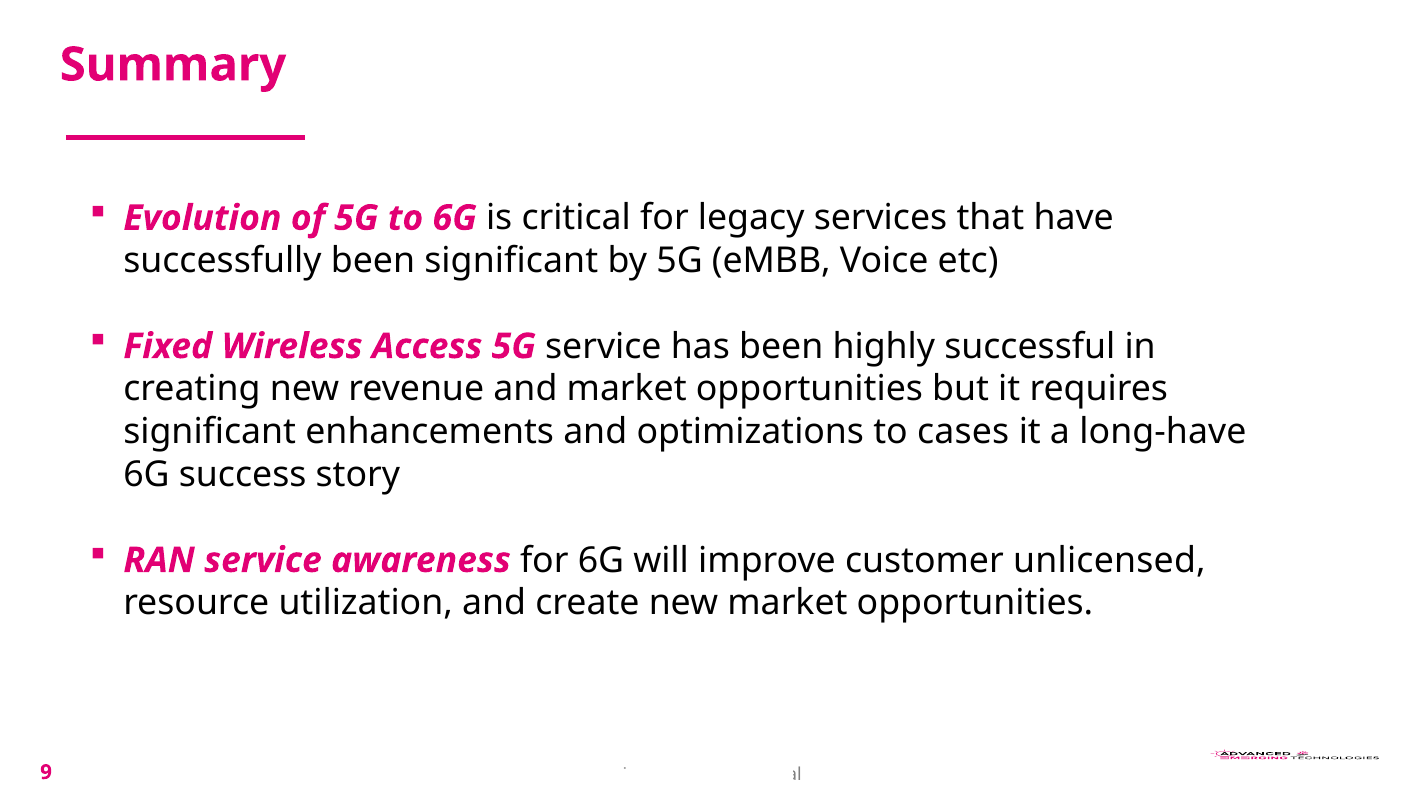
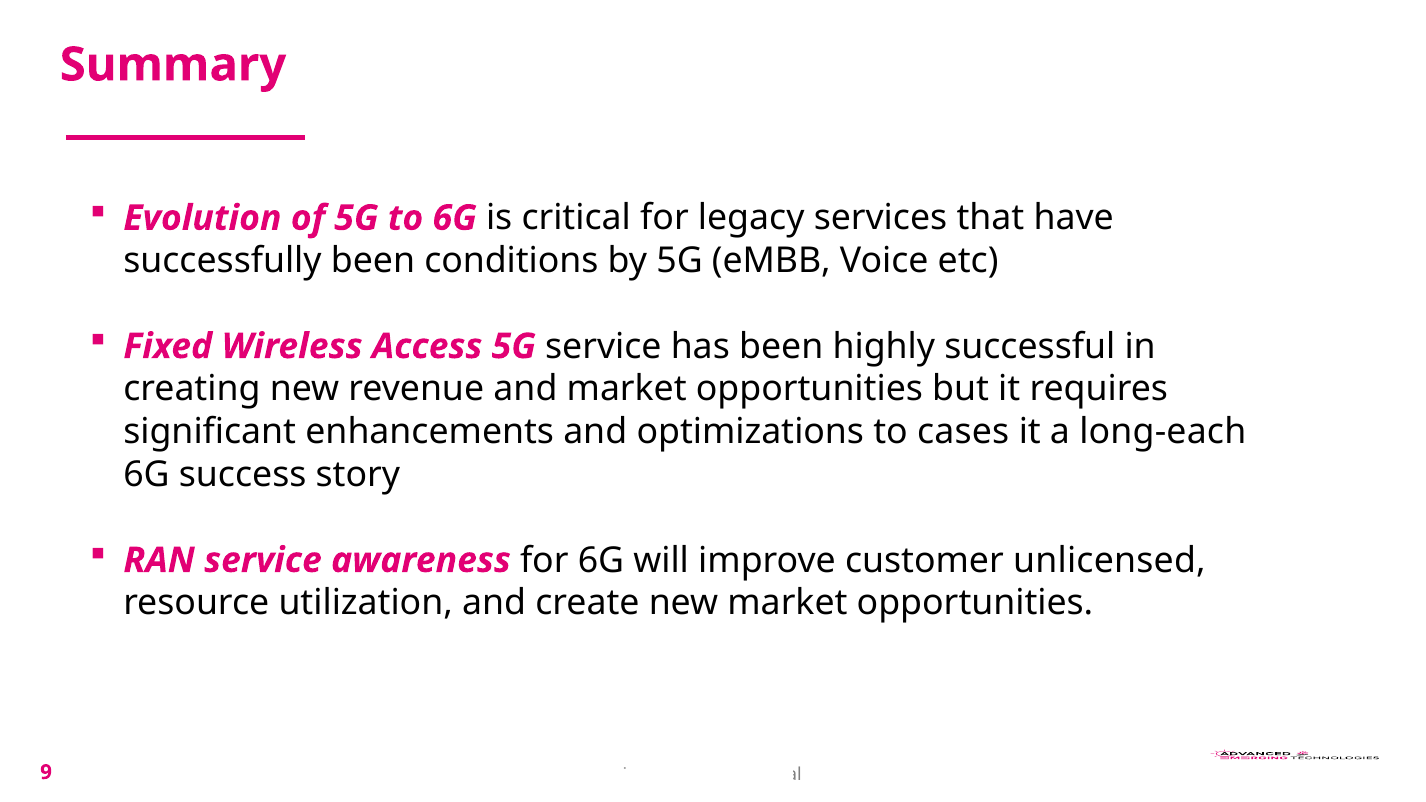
been significant: significant -> conditions (511, 261)
long-have: long-have -> long-each (1163, 432)
